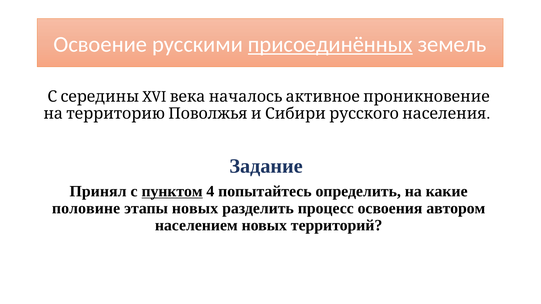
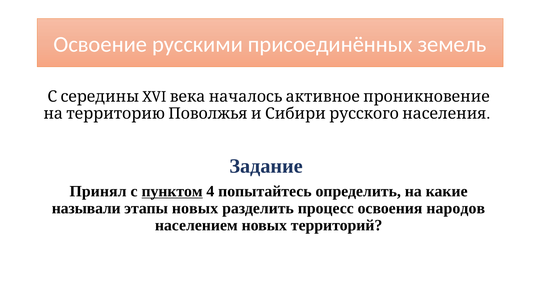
присоединённых underline: present -> none (330, 44)
половине: половине -> называли (86, 208)
автором: автором -> народов (456, 208)
